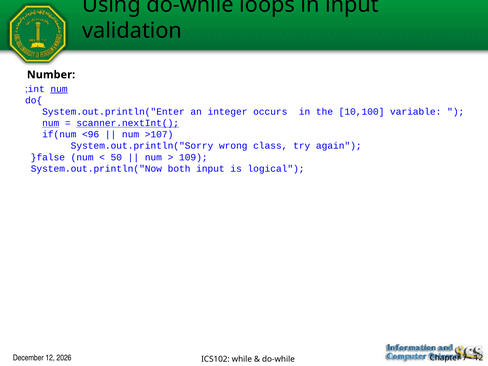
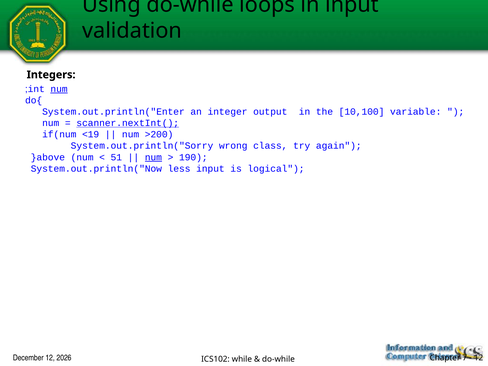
Number: Number -> Integers (51, 75)
occurs: occurs -> output (270, 112)
num underline: present -> none (51, 123)
<96: <96 -> <19 (91, 134)
>107: >107 -> >200 (159, 134)
}false: }false -> }above (48, 157)
50: 50 -> 51 (116, 157)
num underline: none -> present (153, 157)
109: 109 -> 190 (193, 157)
both: both -> less (179, 169)
